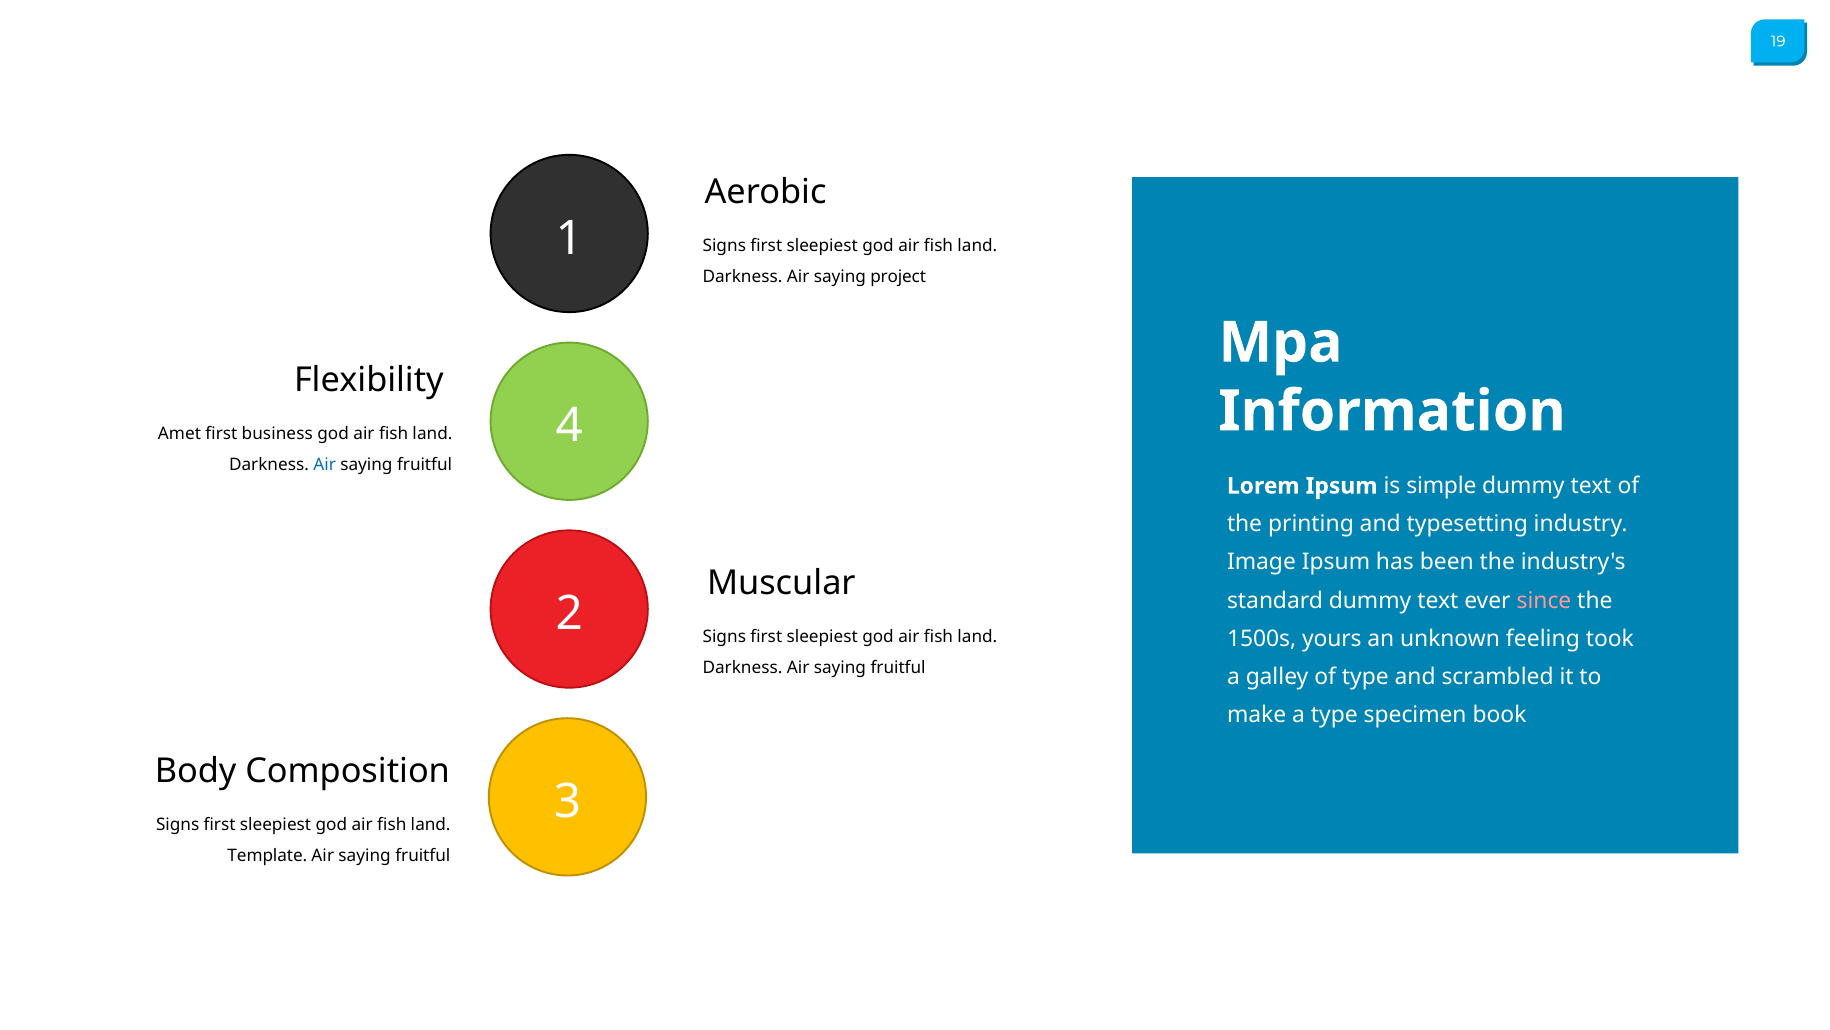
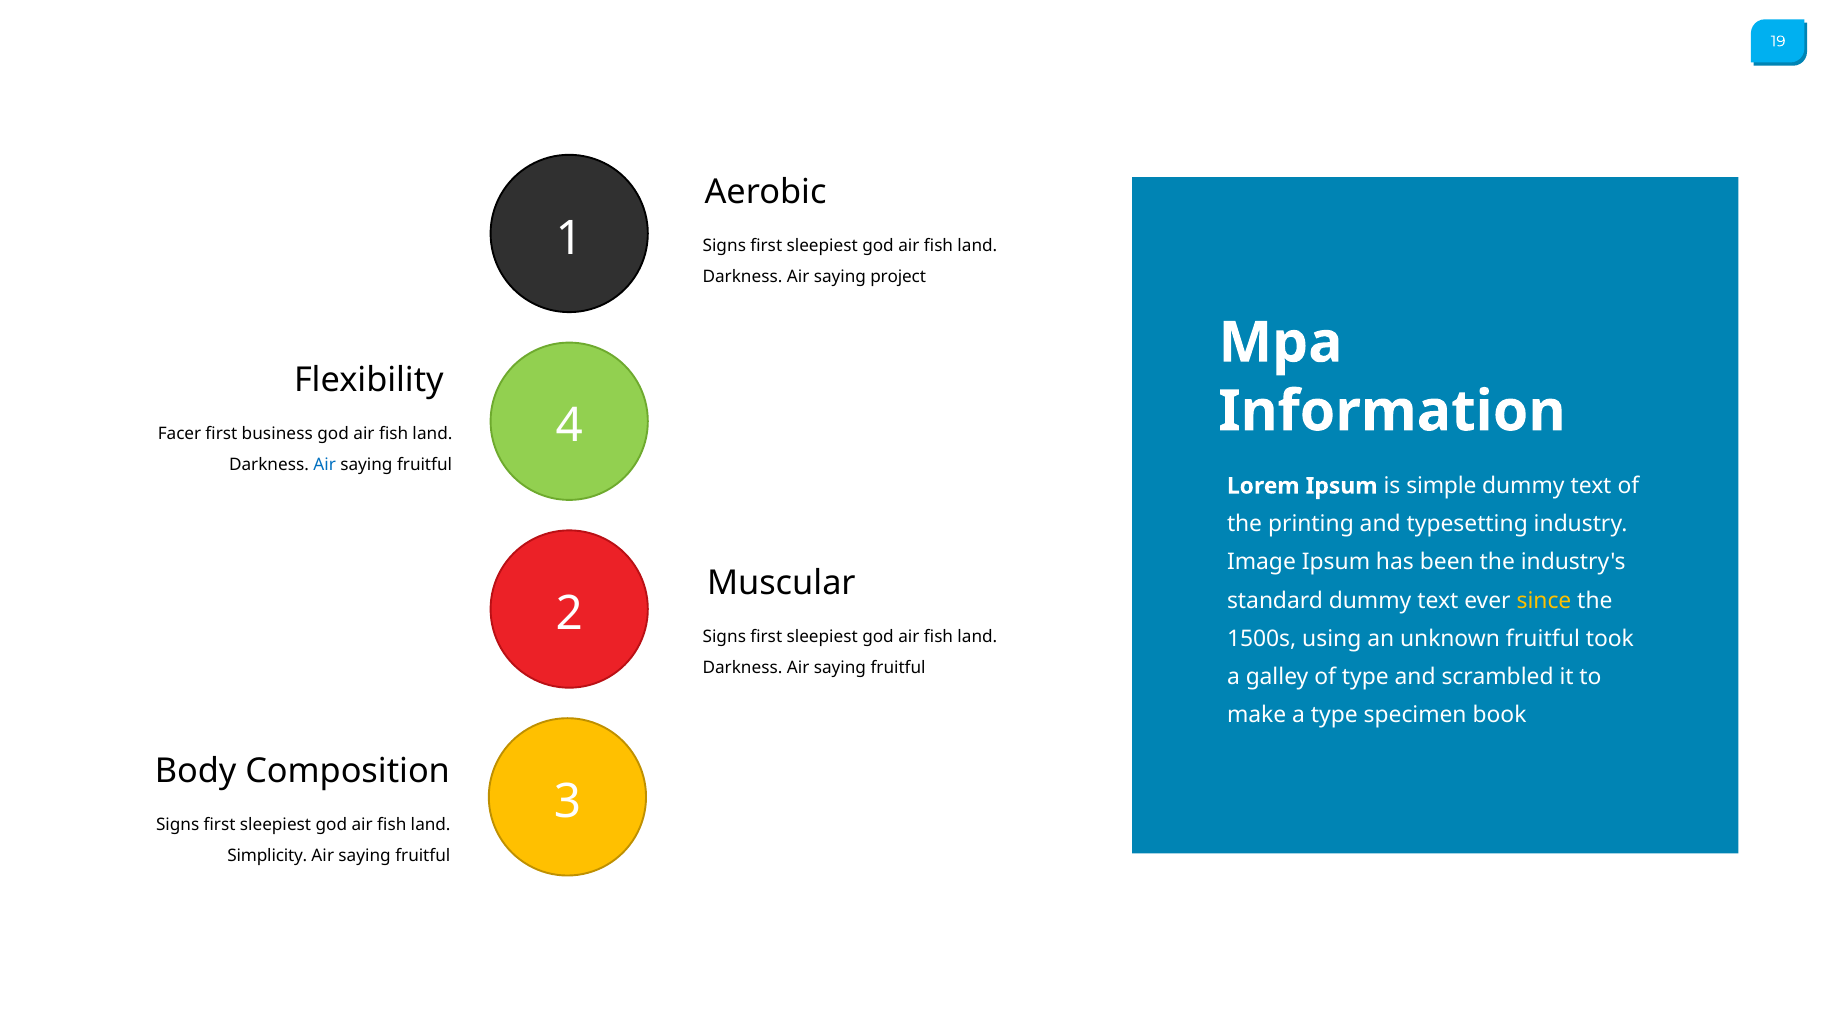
Amet: Amet -> Facer (180, 434)
since colour: pink -> yellow (1544, 600)
yours: yours -> using (1332, 638)
unknown feeling: feeling -> fruitful (1543, 638)
Template: Template -> Simplicity (267, 856)
